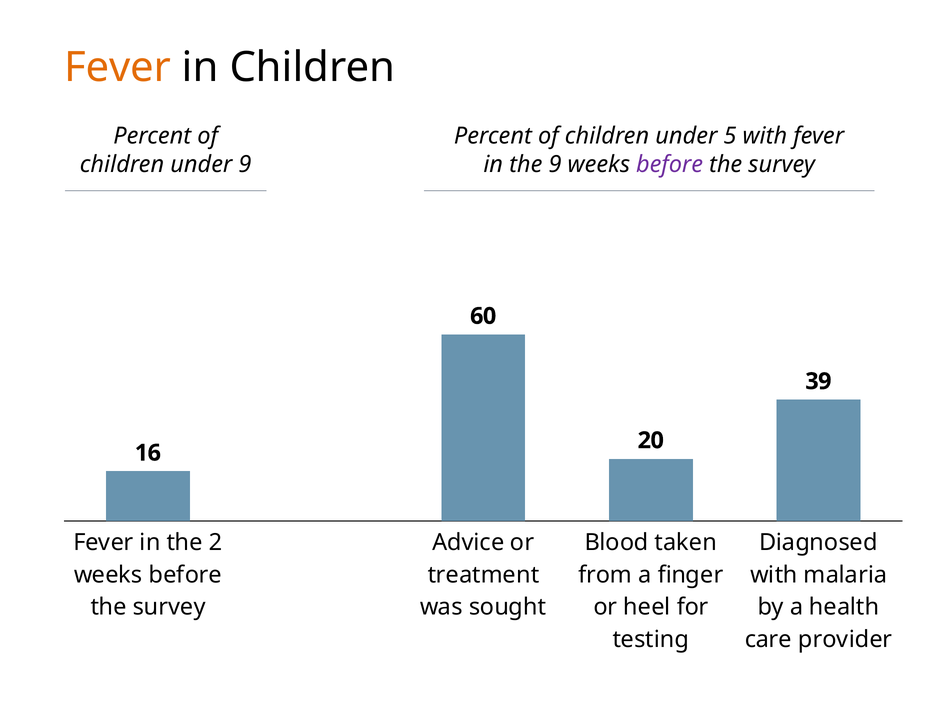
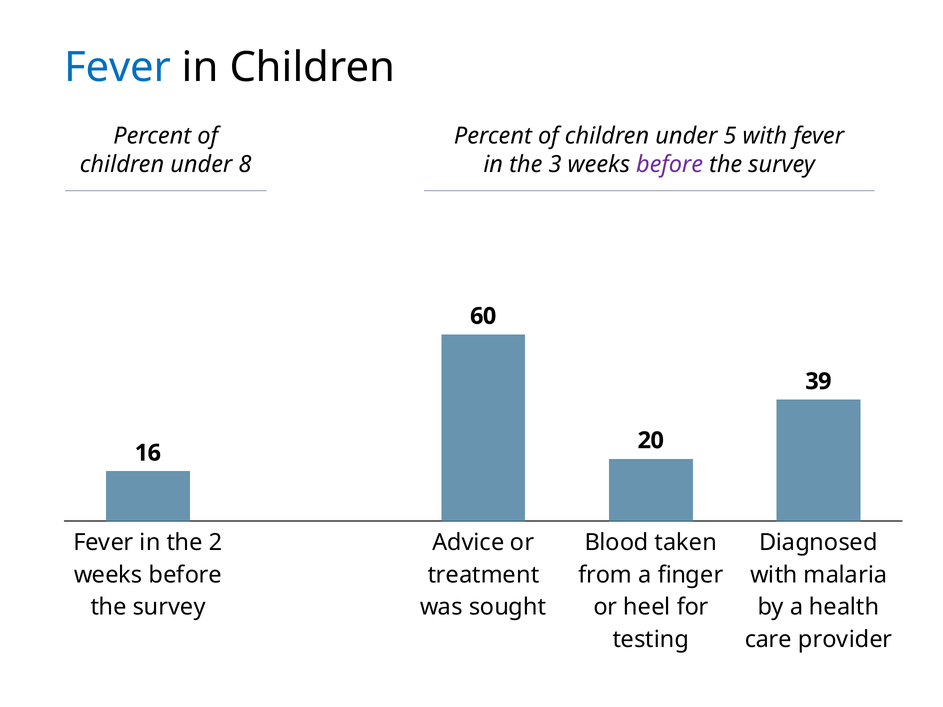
Fever colour: orange -> blue (118, 68)
under 9: 9 -> 8 (245, 164)
the 9: 9 -> 3 (555, 164)
